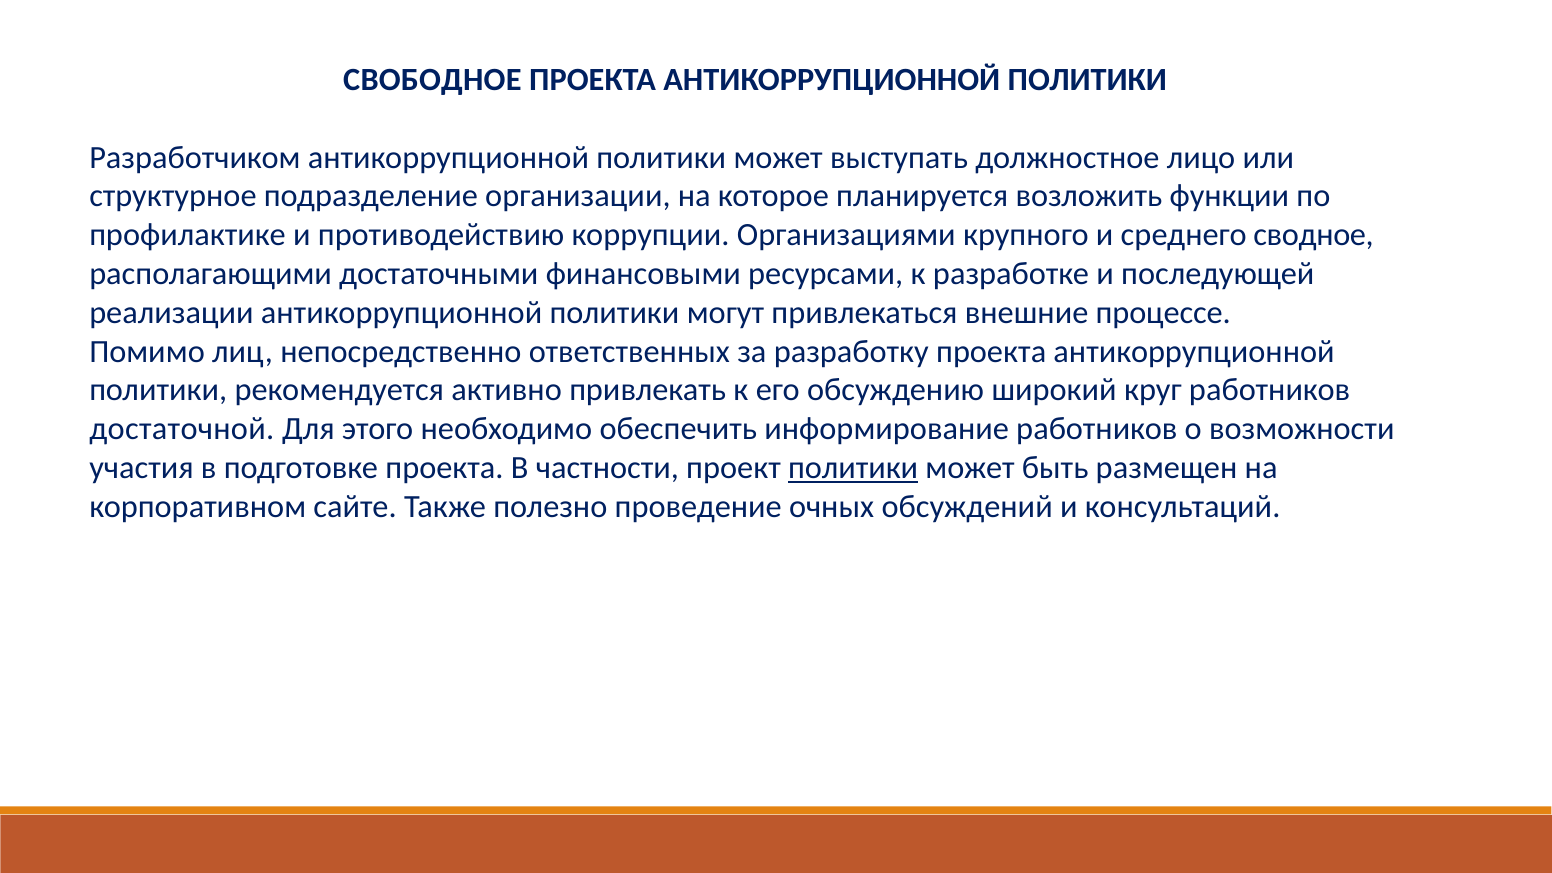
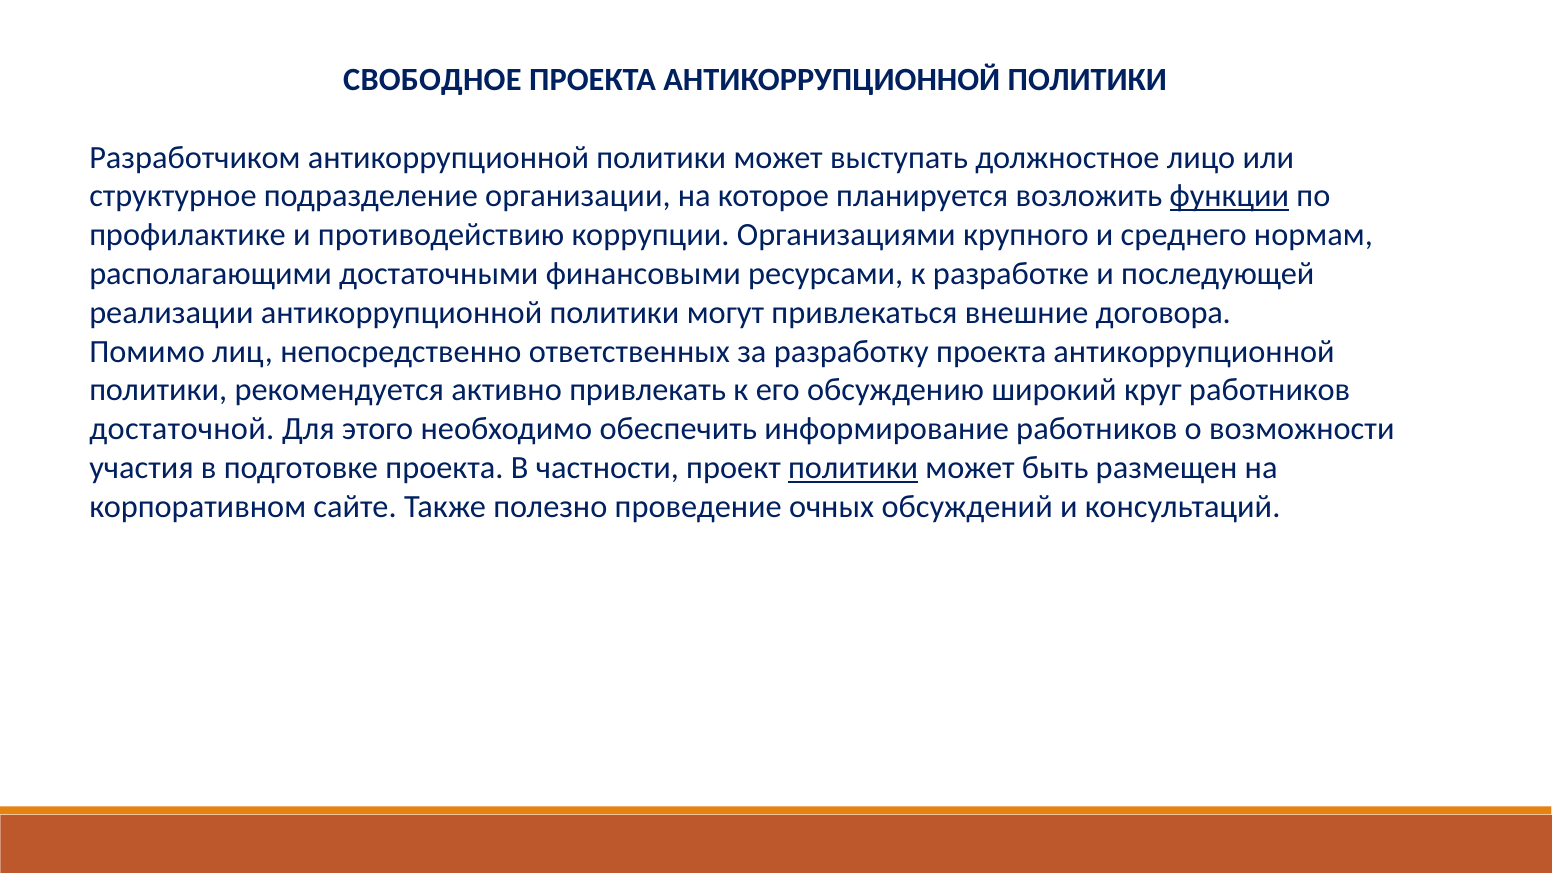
функции underline: none -> present (1229, 196)
сводное: сводное -> нормам (1313, 235)
процессе: процессе -> договора (1163, 313)
